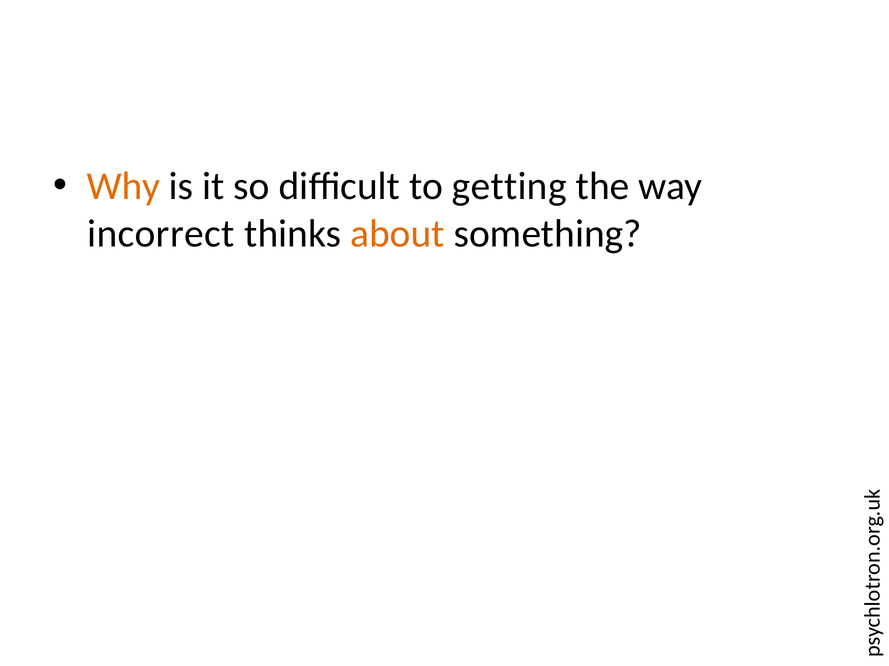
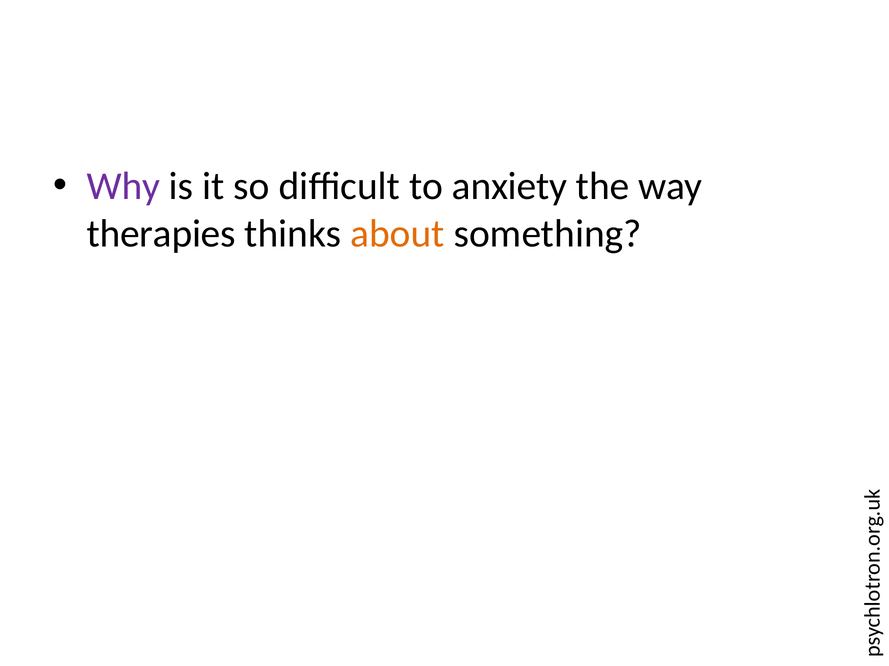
Why colour: orange -> purple (123, 186)
getting: getting -> anxiety (509, 186)
incorrect: incorrect -> therapies (161, 234)
